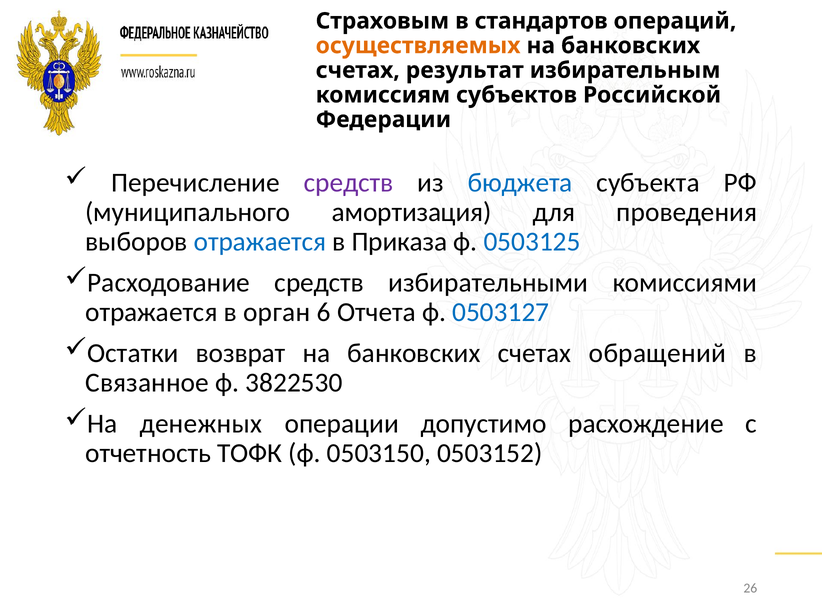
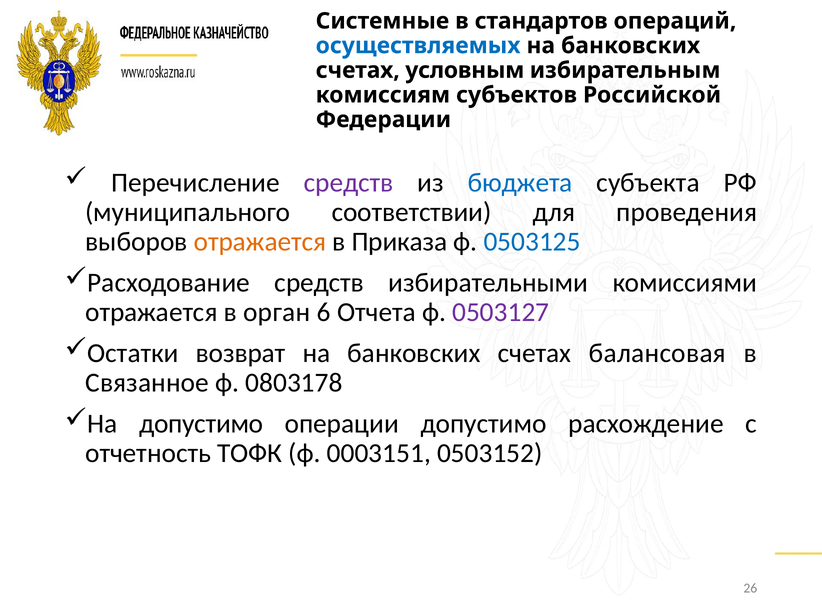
Страховым: Страховым -> Системные (382, 21)
осуществляемых colour: orange -> blue (418, 46)
результат: результат -> условным (465, 70)
амортизация: амортизация -> соответствии (412, 212)
отражается colour: blue -> orange (260, 242)
0503127 colour: blue -> purple (501, 313)
обращений: обращений -> балансовая (657, 354)
3822530: 3822530 -> 0803178 (294, 383)
На денежных: денежных -> допустимо (201, 424)
0503150: 0503150 -> 0003151 (379, 454)
